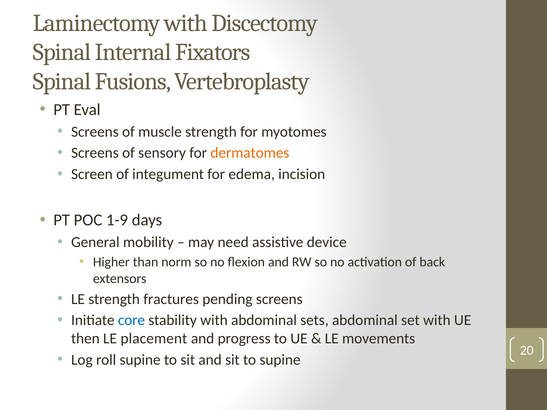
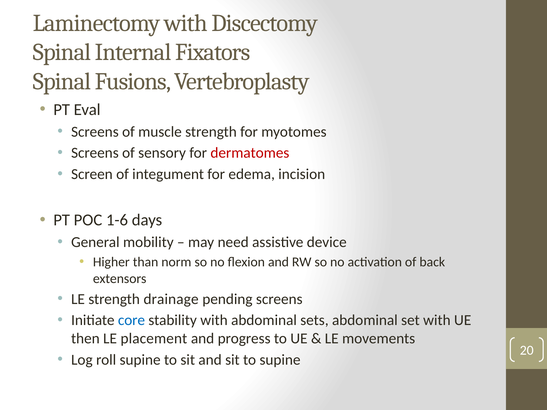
dermatomes colour: orange -> red (250, 153)
1-9: 1-9 -> 1-6 (117, 220)
fractures: fractures -> drainage (171, 299)
